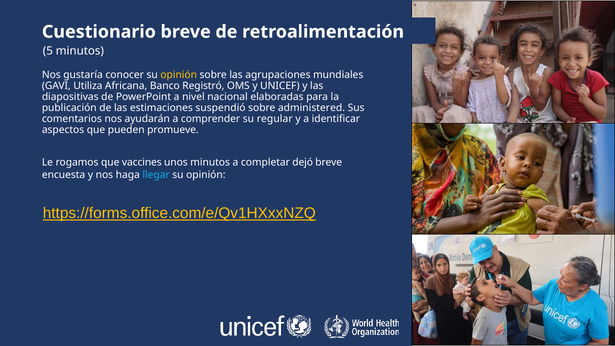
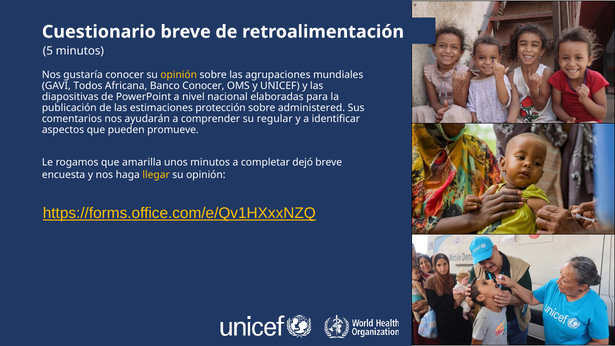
Utiliza: Utiliza -> Todos (88, 86)
Banco Registró: Registró -> Conocer (203, 86)
suspendió: suspendió -> protección (221, 108)
vaccines: vaccines -> amarilla (142, 163)
llegar colour: light blue -> yellow (156, 175)
